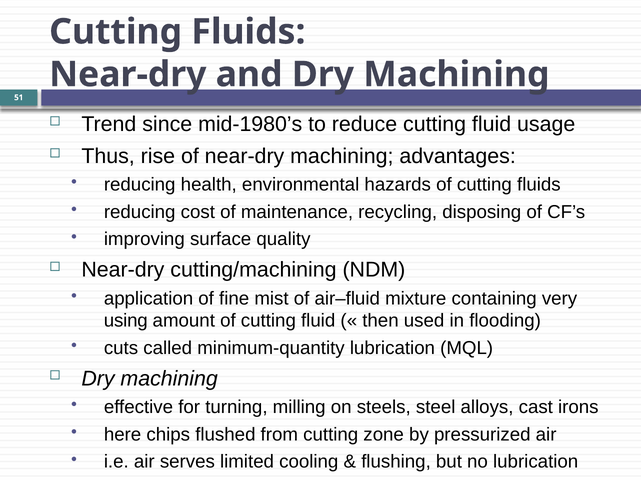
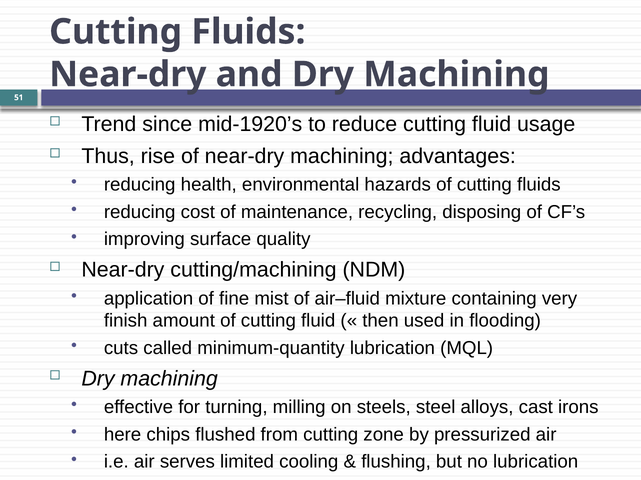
mid-1980’s: mid-1980’s -> mid-1920’s (250, 124)
using: using -> finish (126, 321)
